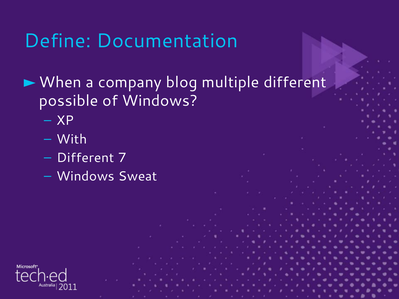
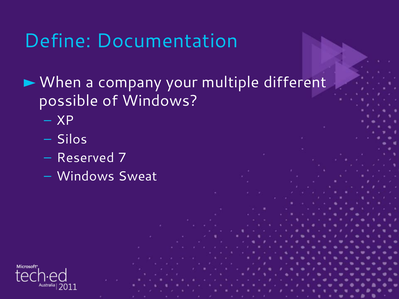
blog: blog -> your (182, 82)
With: With -> Silos (72, 139)
Different: Different -> Reserved (85, 158)
